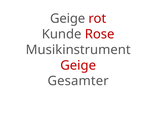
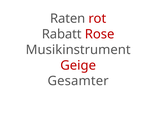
Geige: Geige -> Raten (68, 19)
Kunde: Kunde -> Rabatt (62, 34)
